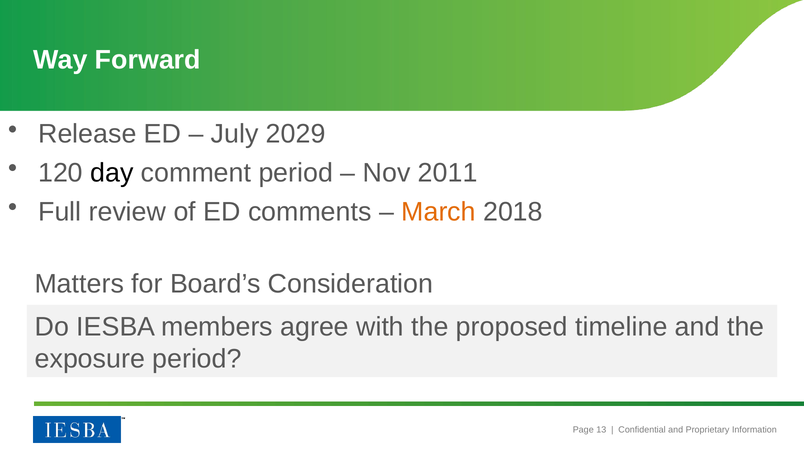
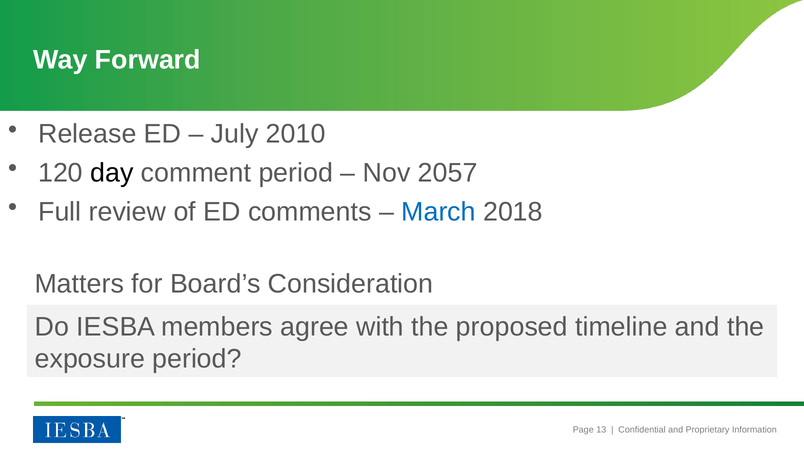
2029: 2029 -> 2010 (296, 134)
2011: 2011 -> 2057 (448, 173)
March colour: orange -> blue (439, 212)
